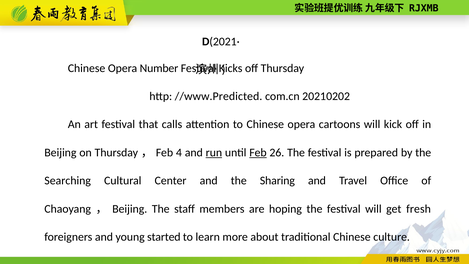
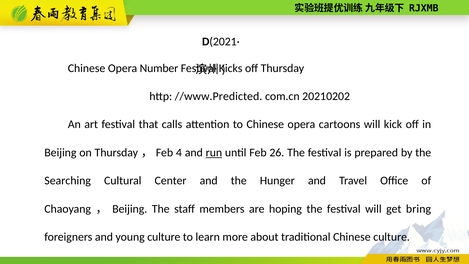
Feb underline: present -> none (258, 153)
Sharing: Sharing -> Hunger (277, 181)
fresh: fresh -> bring (419, 209)
young started: started -> culture (164, 237)
